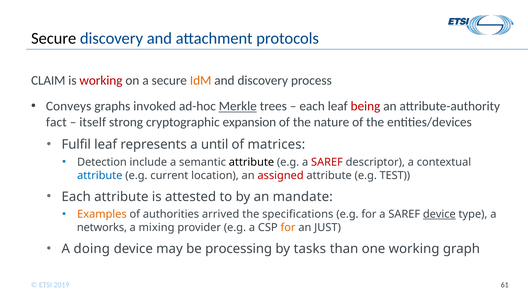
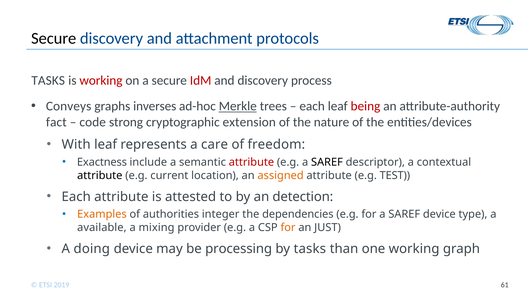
CLAIM: CLAIM -> TASKS (48, 81)
IdM colour: orange -> red (201, 81)
invoked: invoked -> inverses (155, 106)
itself: itself -> code (93, 122)
expansion: expansion -> extension (249, 122)
Fulfil: Fulfil -> With (76, 145)
until: until -> care (215, 145)
matrices: matrices -> freedom (276, 145)
Detection: Detection -> Exactness (102, 162)
attribute colour: black -> red (251, 162)
SAREF colour: red -> black (327, 162)
attribute colour: blue -> black (100, 175)
assigned colour: red -> orange (281, 175)
mandate: mandate -> detection (303, 197)
arrived: arrived -> integer (221, 214)
specifications: specifications -> dependencies (298, 214)
device underline: present -> none (439, 214)
networks: networks -> available (102, 228)
